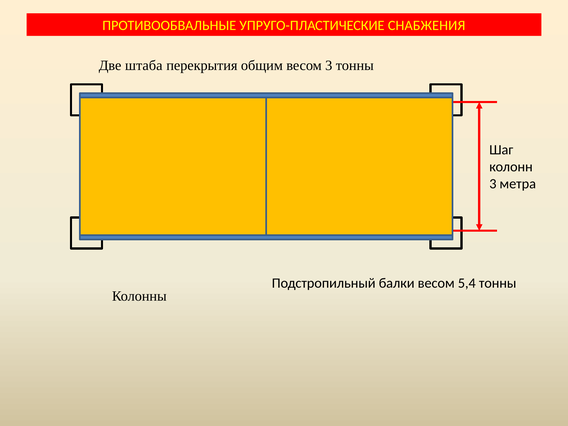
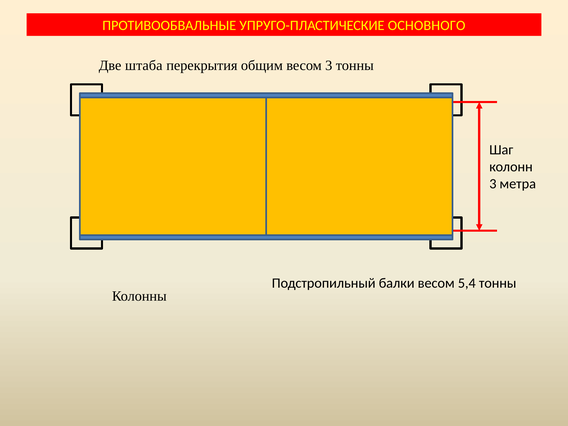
СНАБЖЕНИЯ: СНАБЖЕНИЯ -> ОСНОВНОГО (427, 26)
